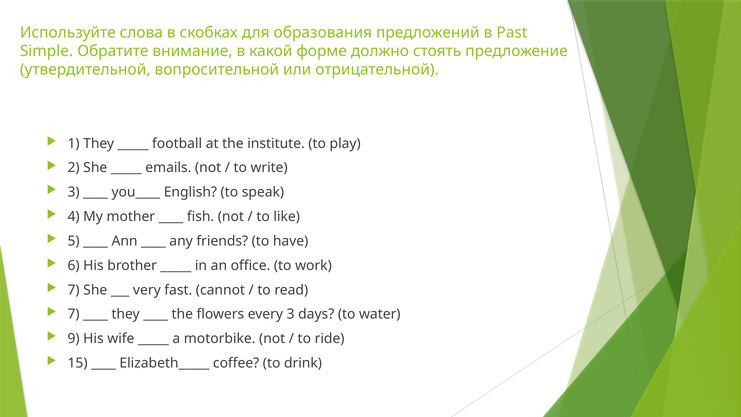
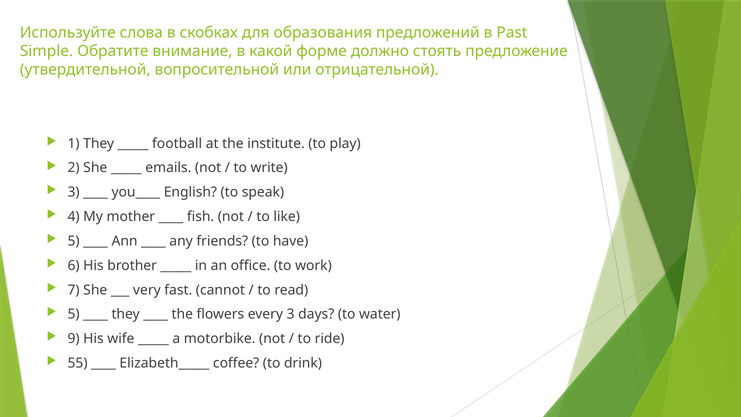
7: 7 -> 5 (74, 314)
15: 15 -> 55 (78, 363)
